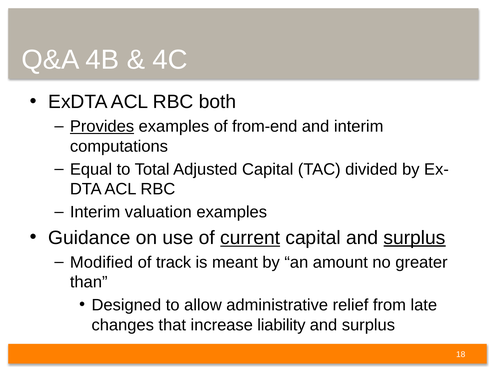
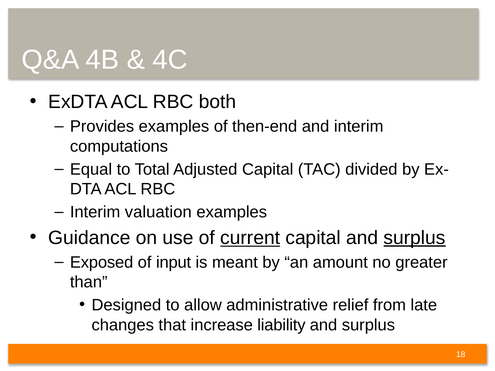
Provides underline: present -> none (102, 127)
from-end: from-end -> then-end (265, 127)
Modified: Modified -> Exposed (102, 262)
track: track -> input (174, 262)
